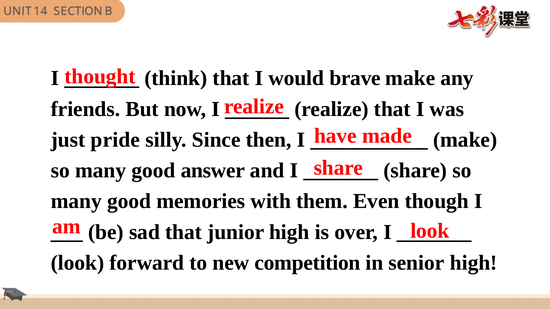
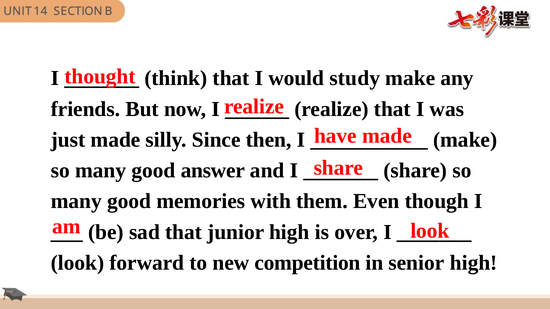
brave: brave -> study (355, 78)
just pride: pride -> made (115, 140)
